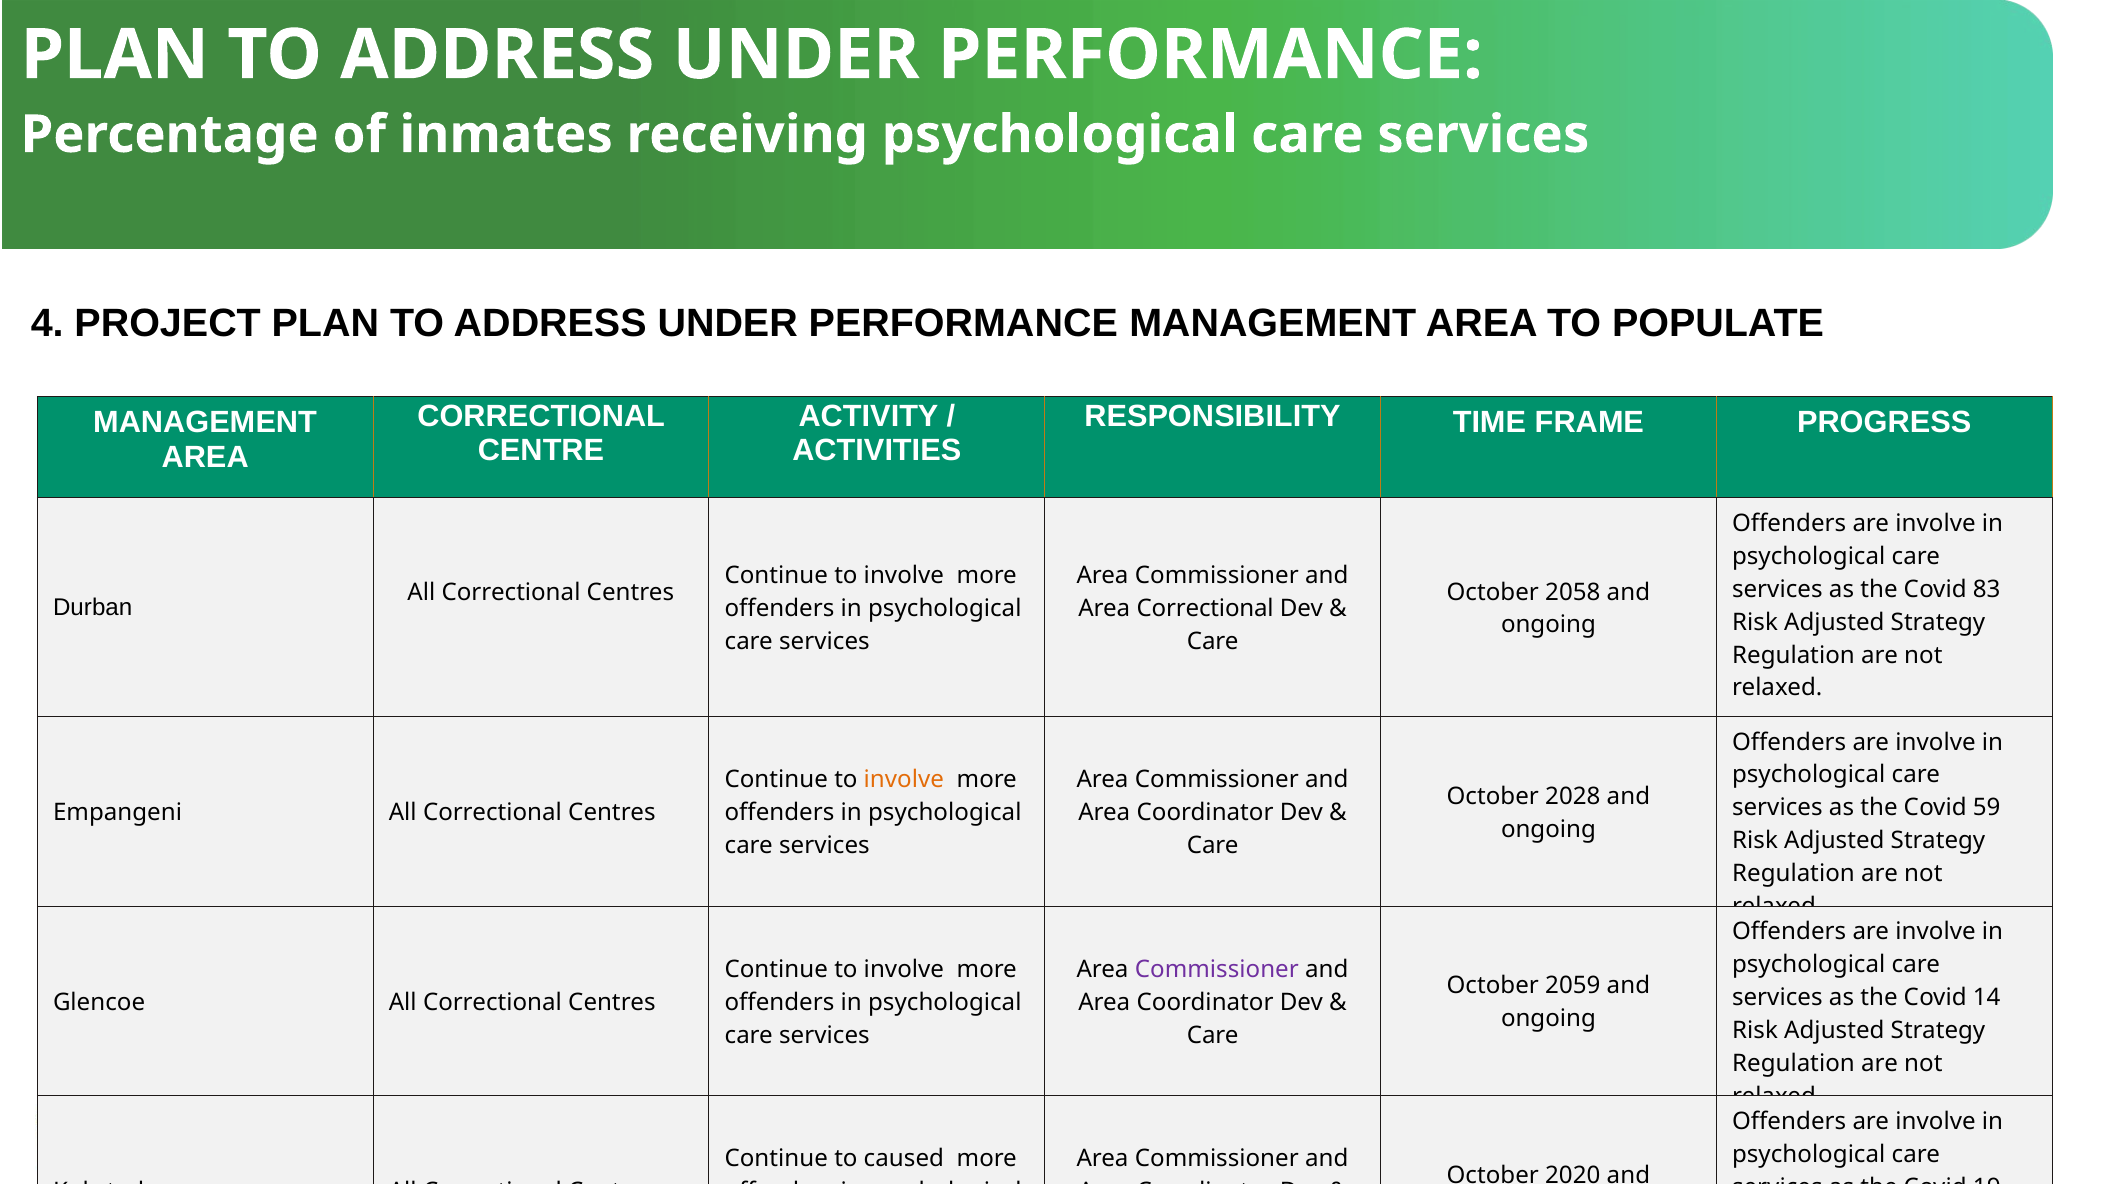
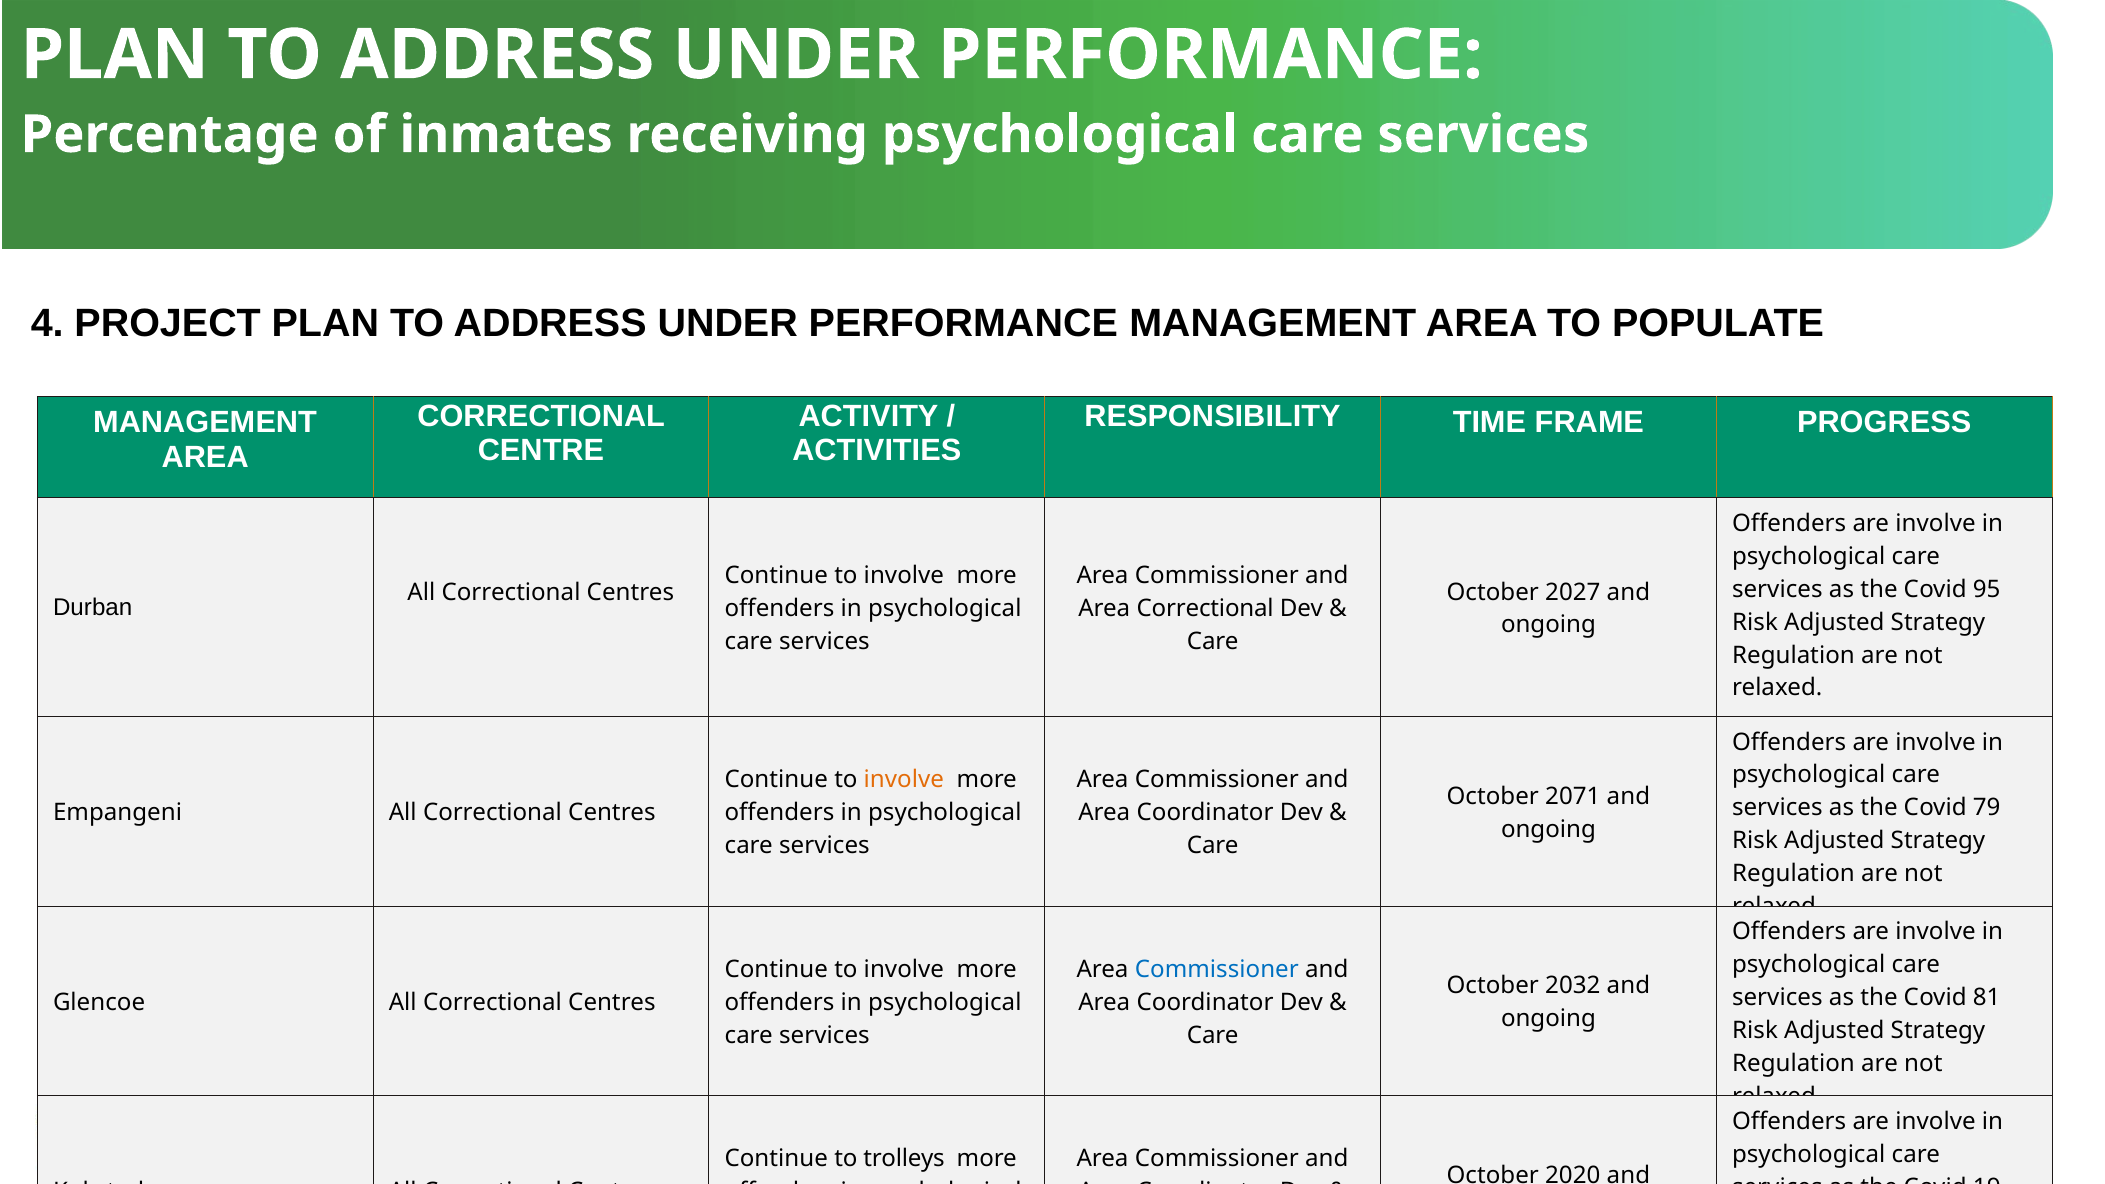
83: 83 -> 95 (1987, 589)
2058: 2058 -> 2027 (1573, 592)
2028: 2028 -> 2071 (1573, 796)
59: 59 -> 79 (1987, 808)
Commissioner colour: purple -> blue (1217, 969)
2059: 2059 -> 2032 (1573, 986)
14: 14 -> 81 (1987, 998)
caused: caused -> trolleys (904, 1159)
